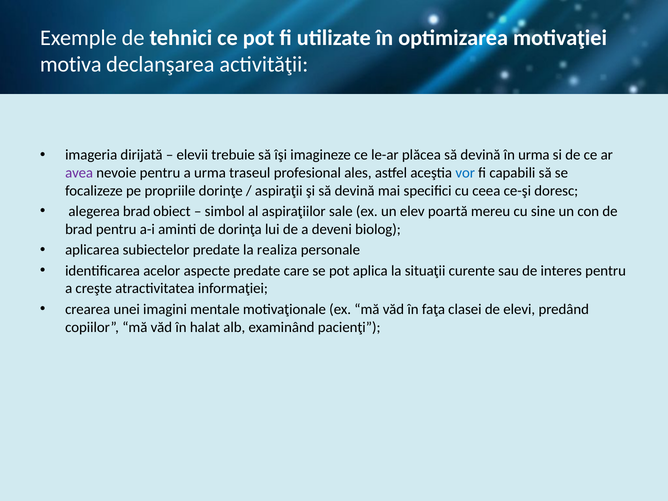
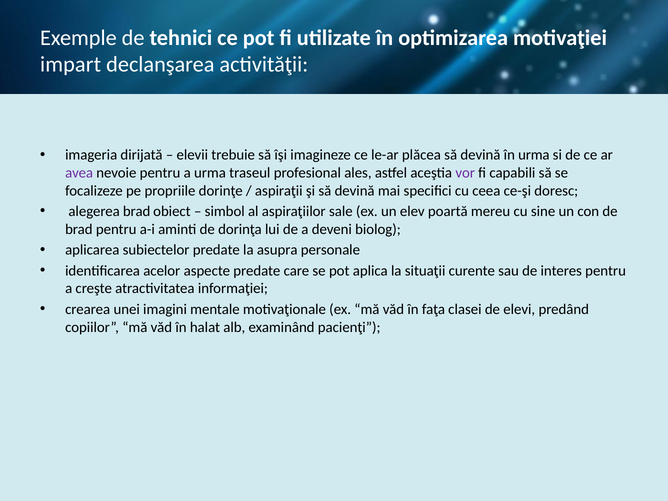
motiva: motiva -> impart (71, 64)
vor colour: blue -> purple (465, 173)
realiza: realiza -> asupra (277, 250)
